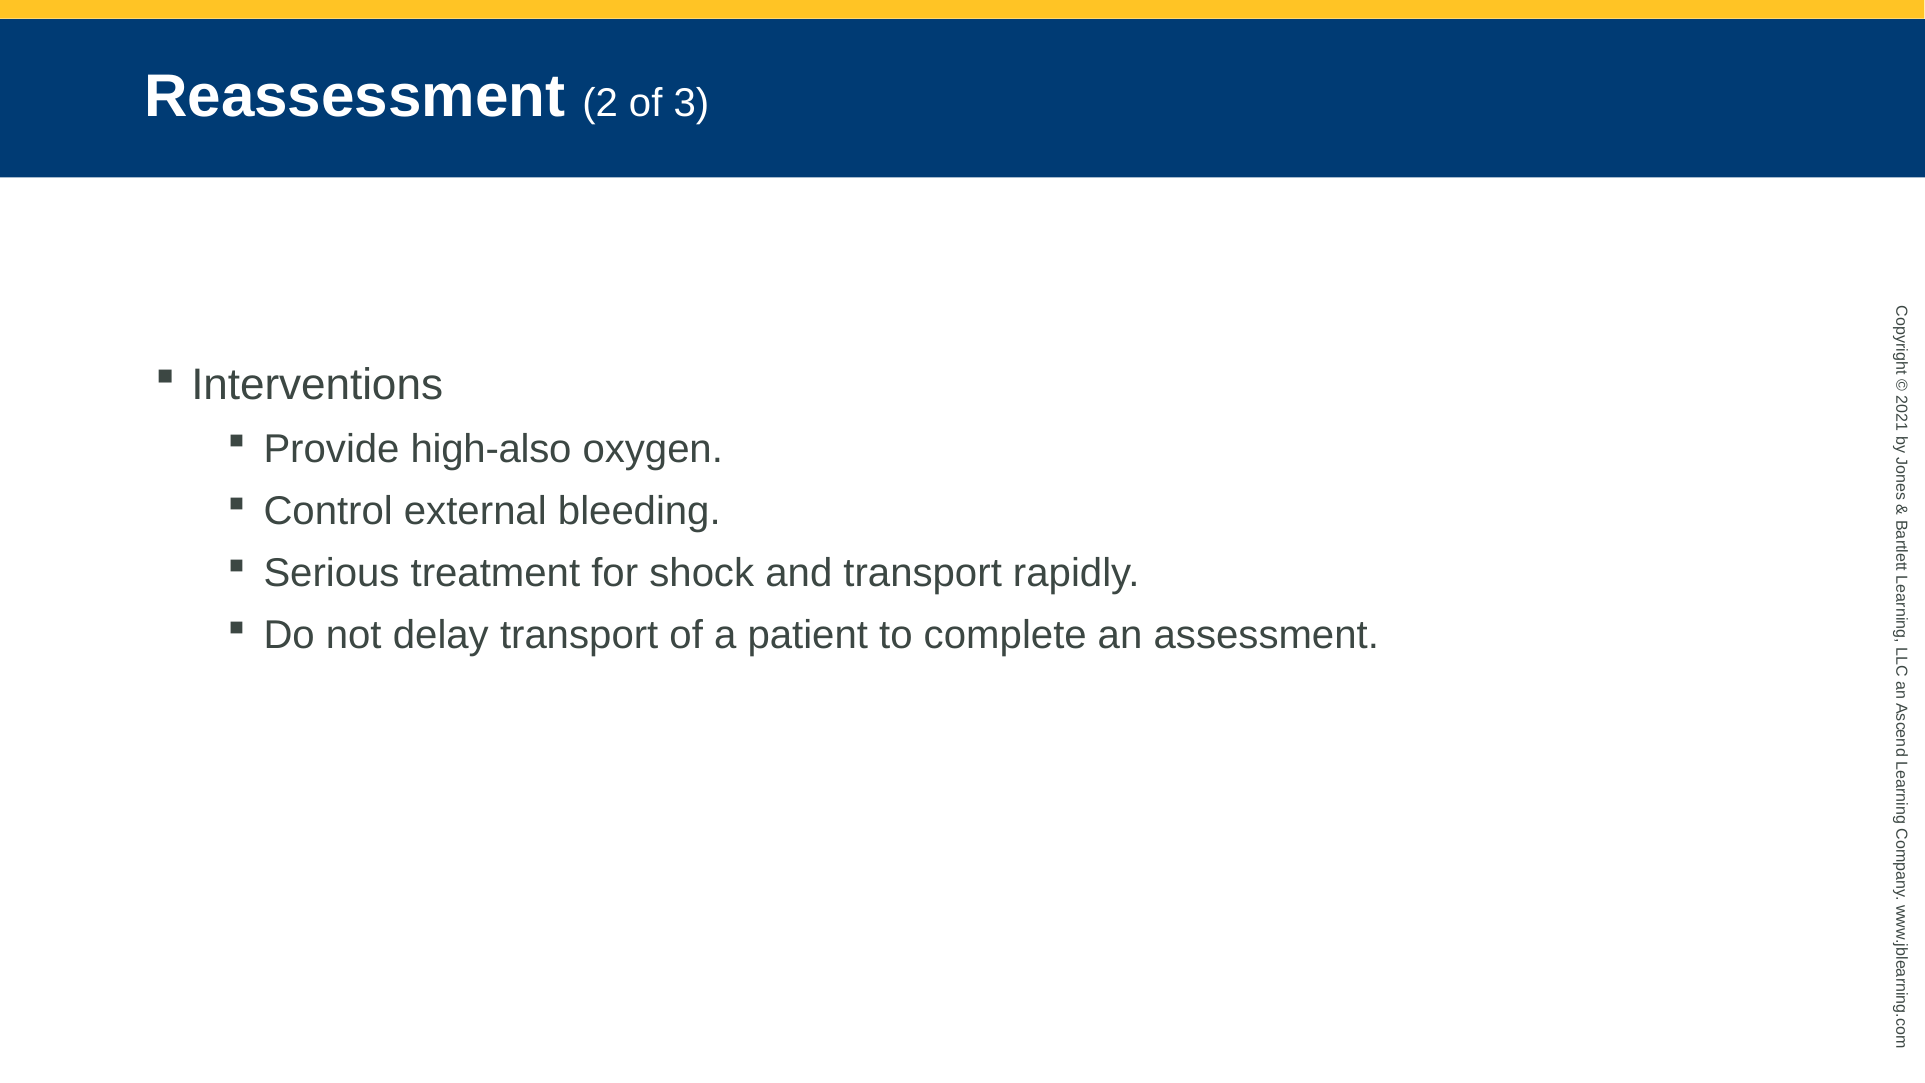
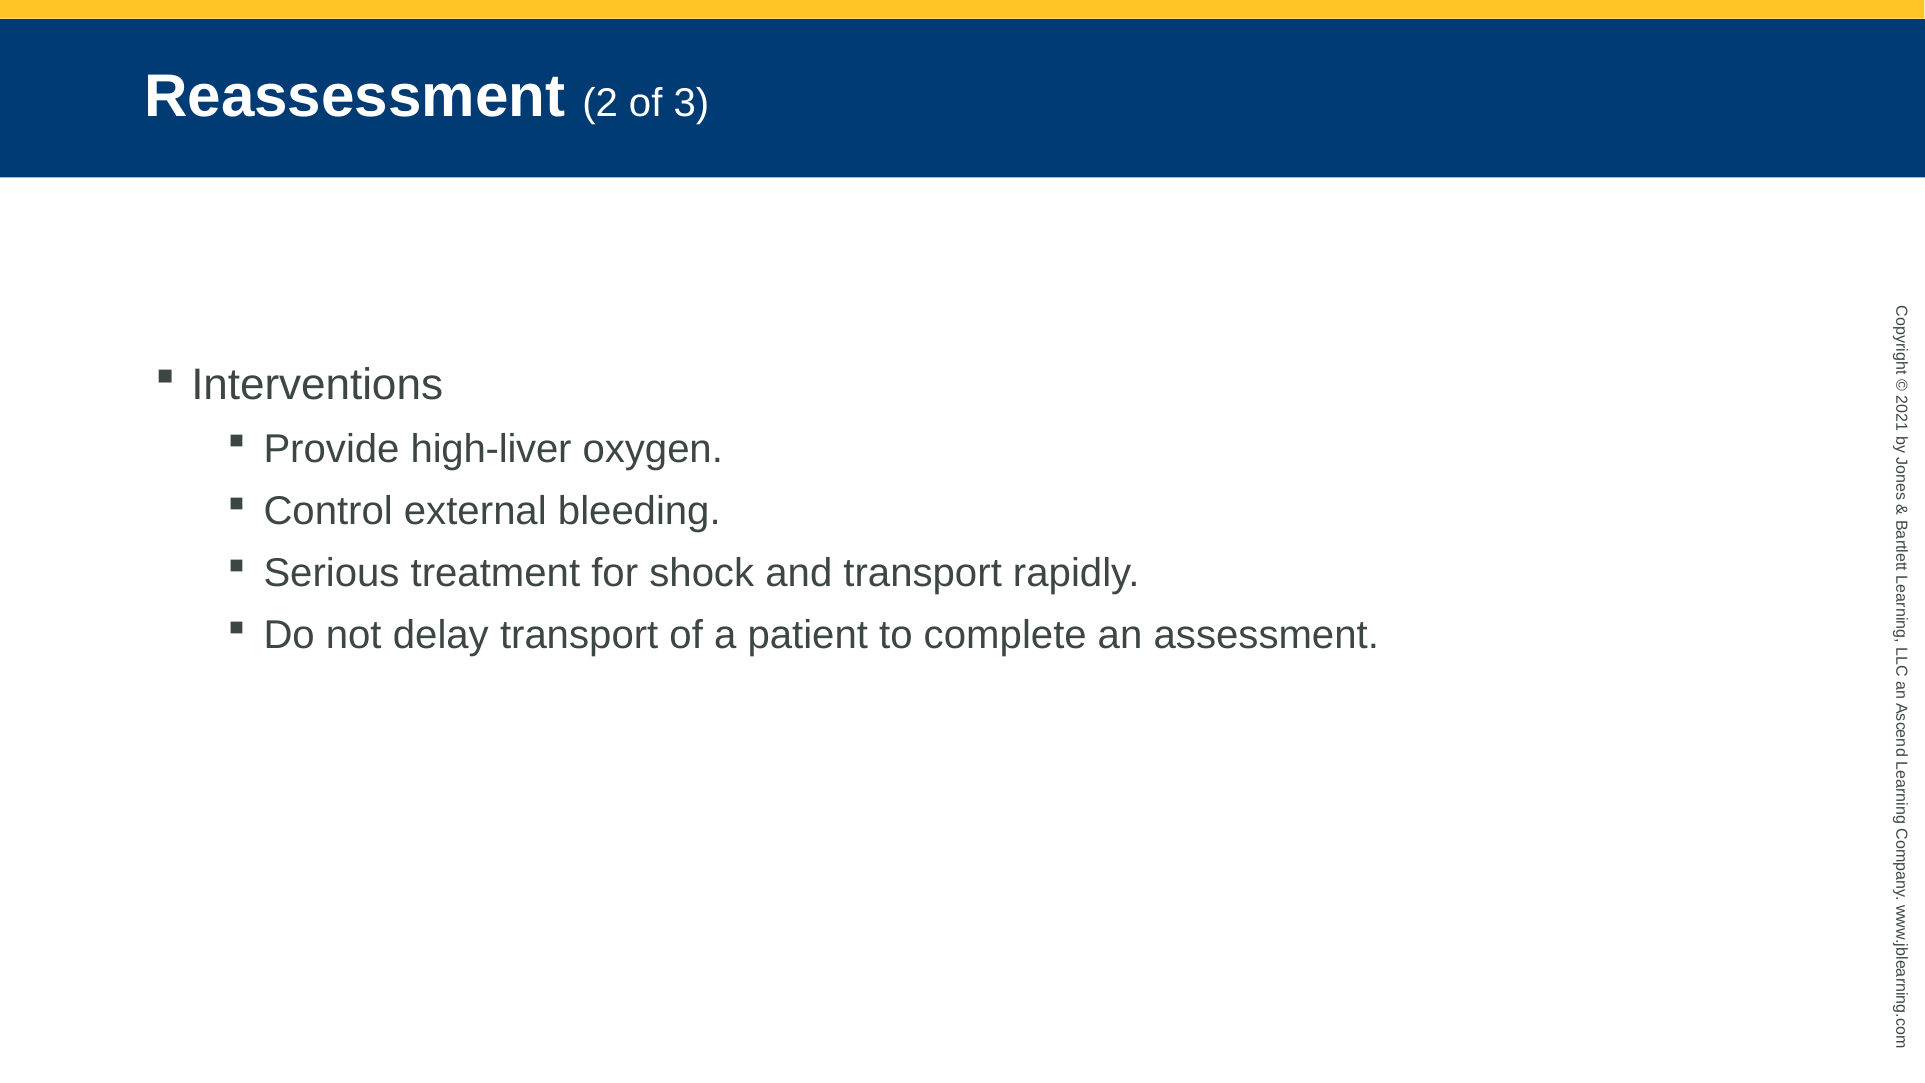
high-also: high-also -> high-liver (491, 449)
